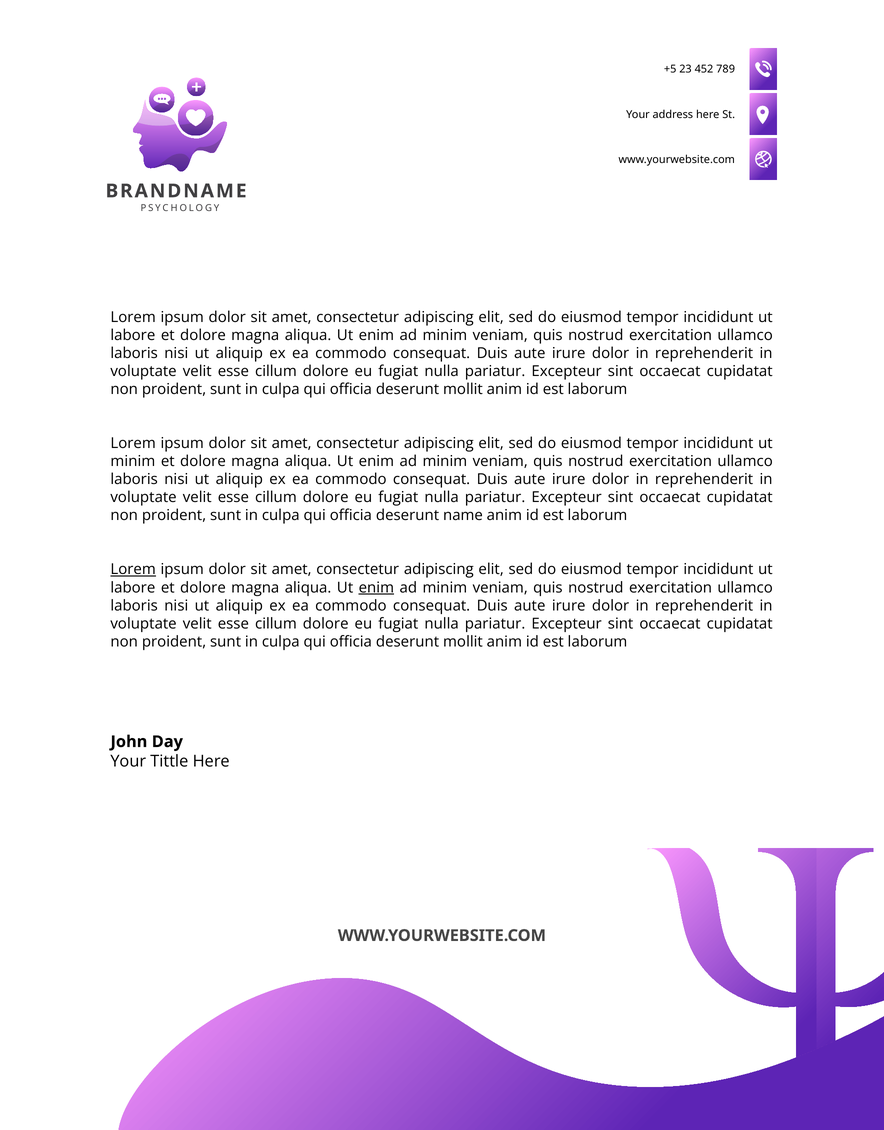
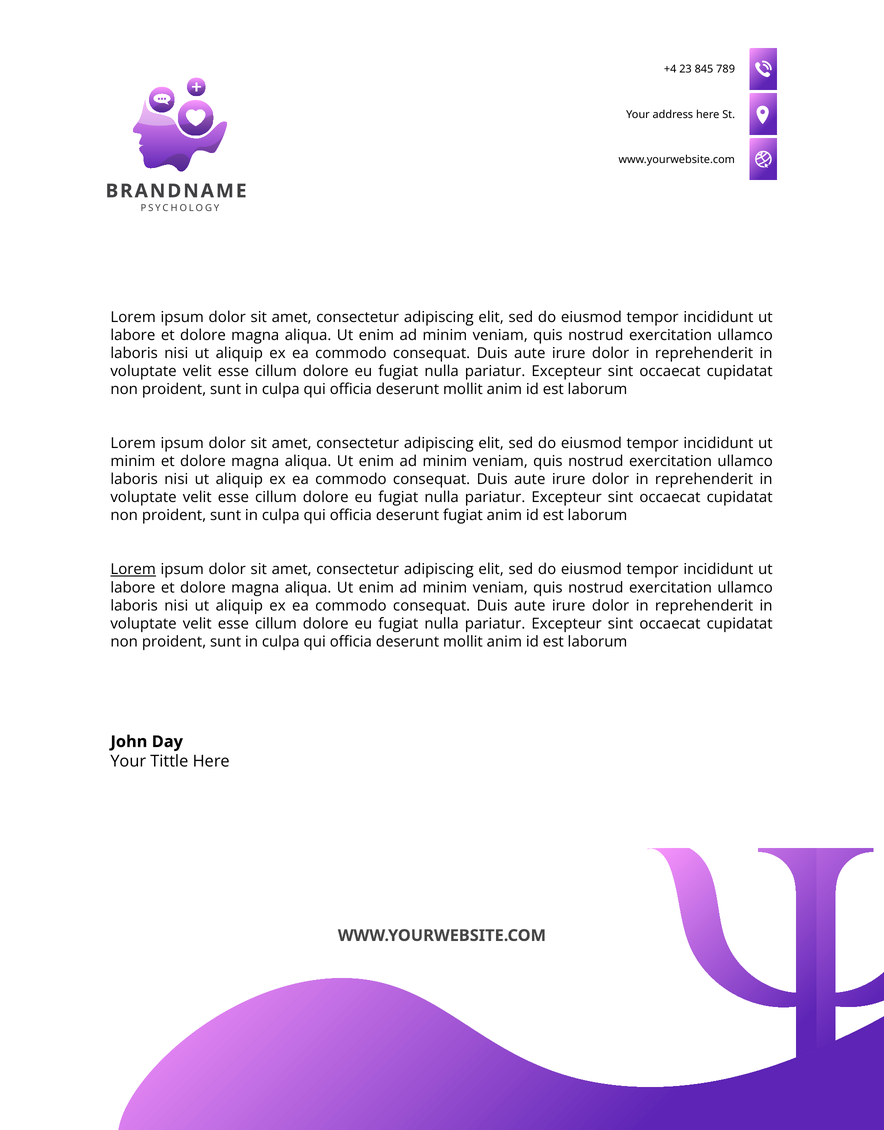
+5: +5 -> +4 (670, 69)
452: 452 -> 845 (704, 69)
deserunt name: name -> fugiat (463, 515)
enim underline: present -> none (376, 587)
